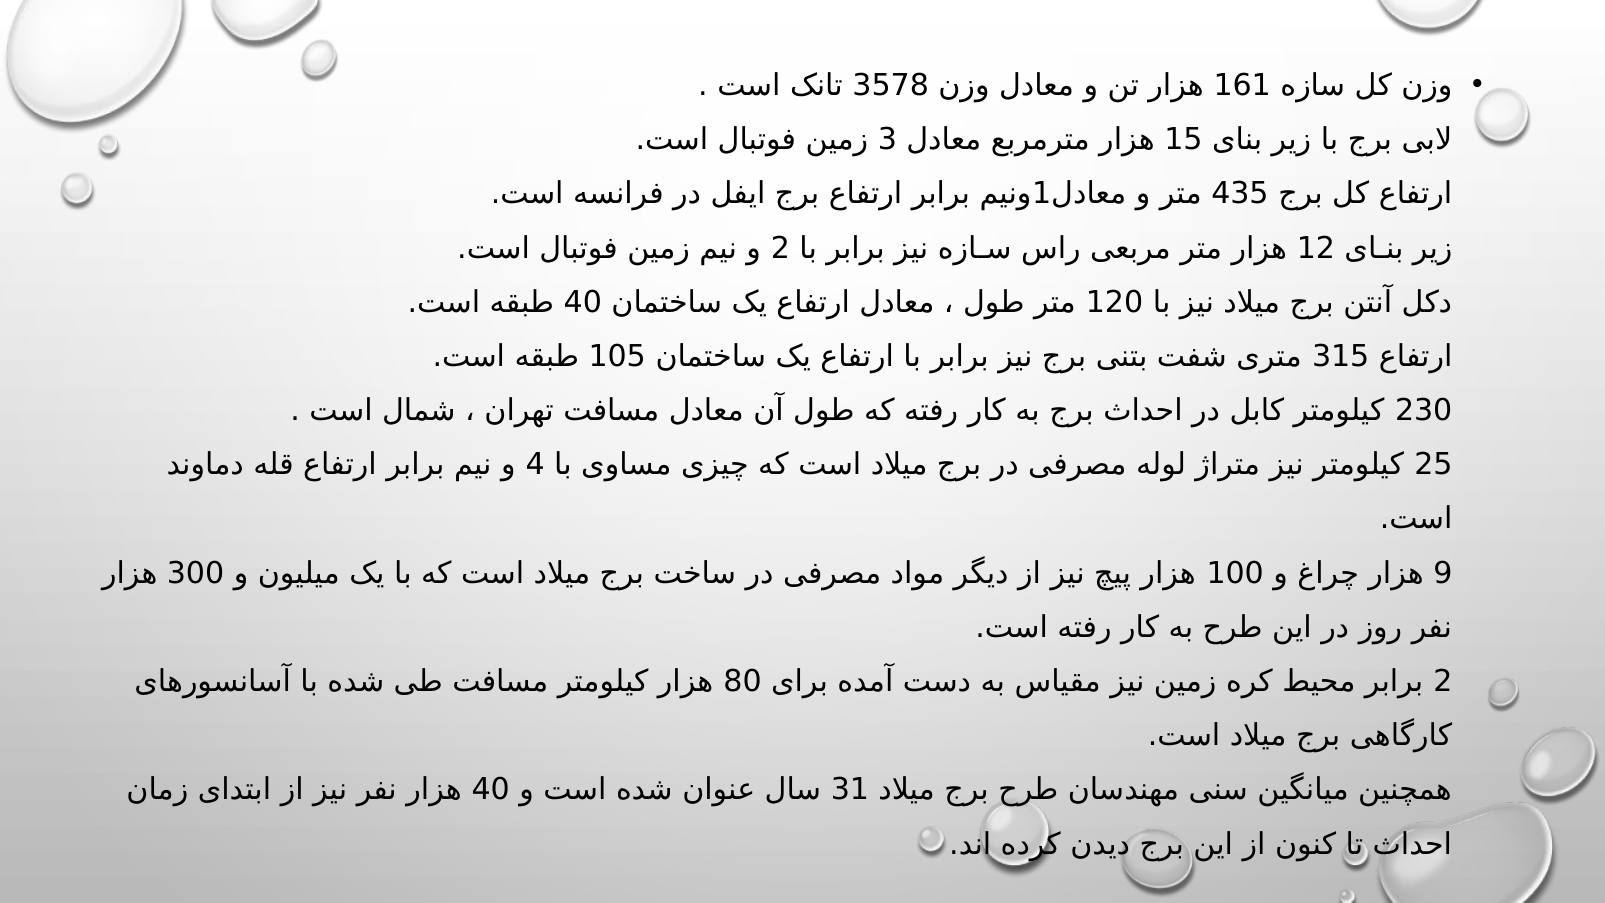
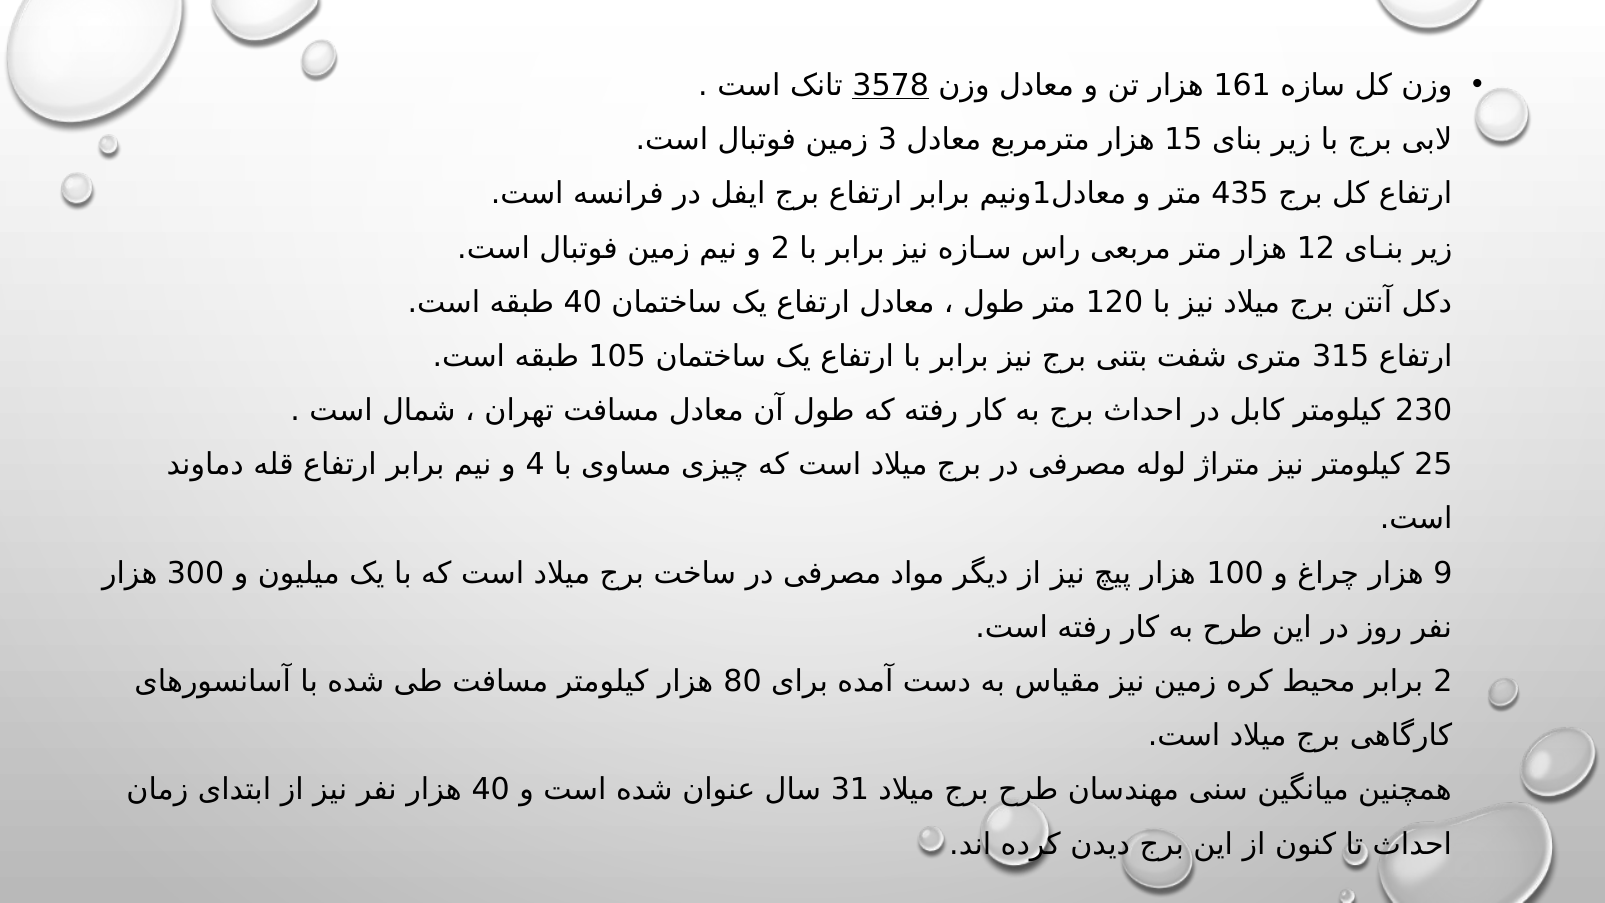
3578 underline: none -> present (891, 86)
